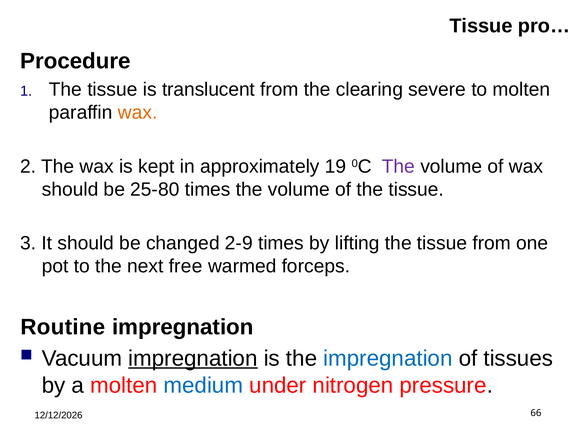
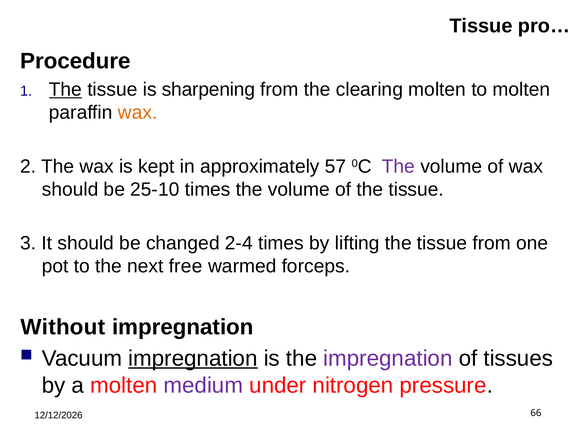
The underline: none -> present (65, 90)
translucent: translucent -> sharpening (209, 90)
clearing severe: severe -> molten (437, 90)
19: 19 -> 57 (336, 166)
25-80: 25-80 -> 25-10 (155, 189)
2-9: 2-9 -> 2-4 (239, 243)
Routine: Routine -> Without (63, 327)
impregnation colour: blue -> purple (388, 358)
medium colour: blue -> purple (203, 385)
